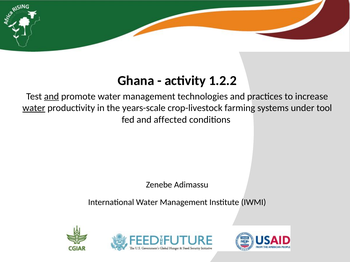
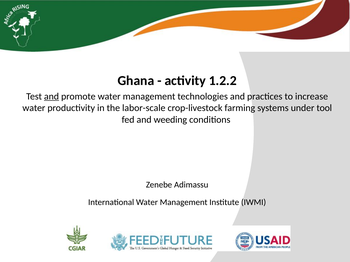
water underline: present -> none (34, 108)
years-scale: years-scale -> labor-scale (144, 108)
affected: affected -> weeding (170, 120)
